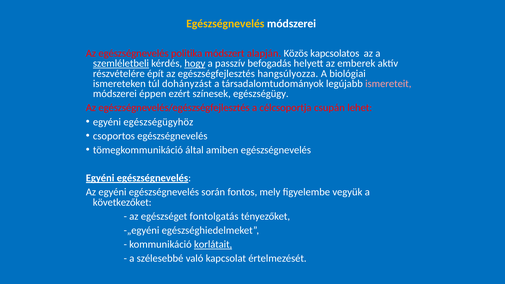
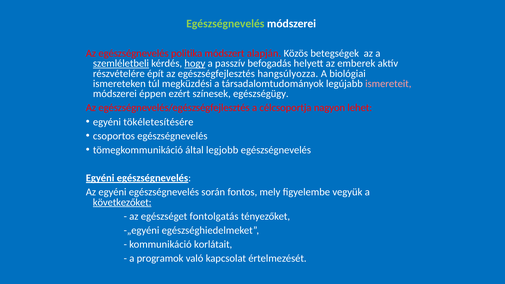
Egészségnevelés colour: yellow -> light green (225, 24)
kapcsolatos: kapcsolatos -> betegségek (335, 53)
dohányzást: dohányzást -> megküzdési (187, 84)
csupán: csupán -> nagyon (330, 108)
egészségügyhöz: egészségügyhöz -> tökéletesítésére (158, 122)
amiben: amiben -> legjobb (222, 150)
következőket underline: none -> present (122, 202)
korlátait underline: present -> none (213, 245)
szélesebbé: szélesebbé -> programok (160, 259)
